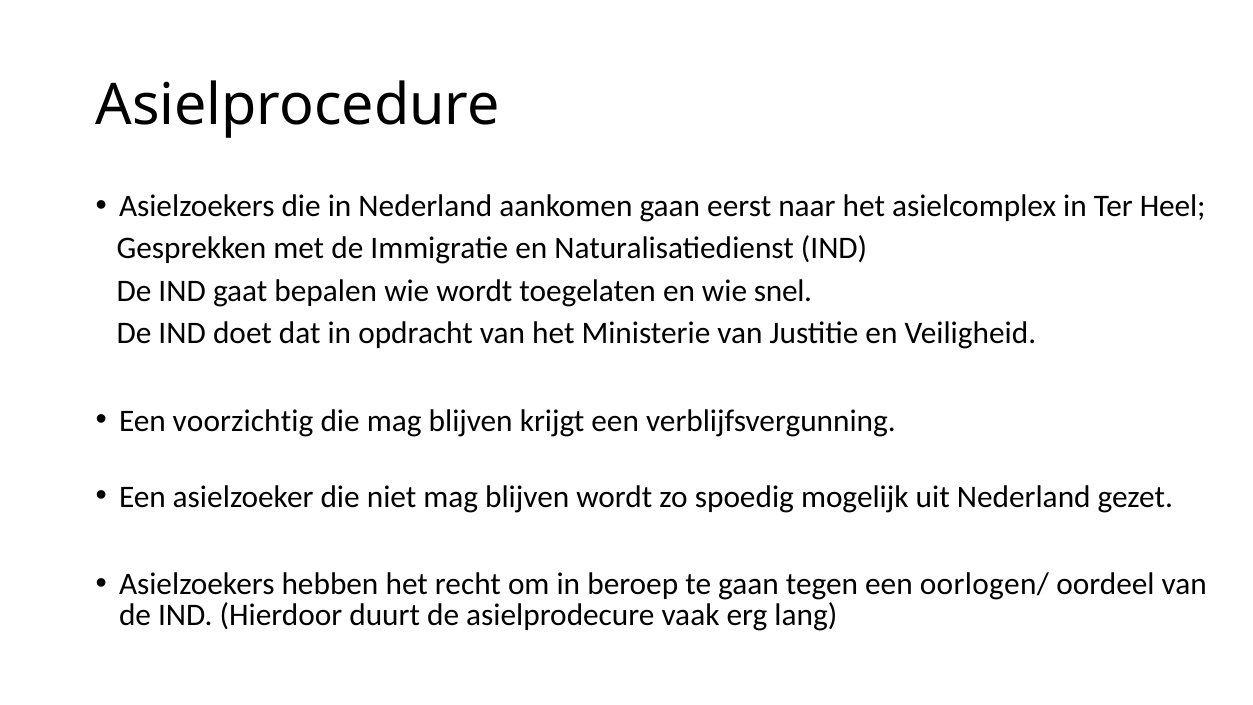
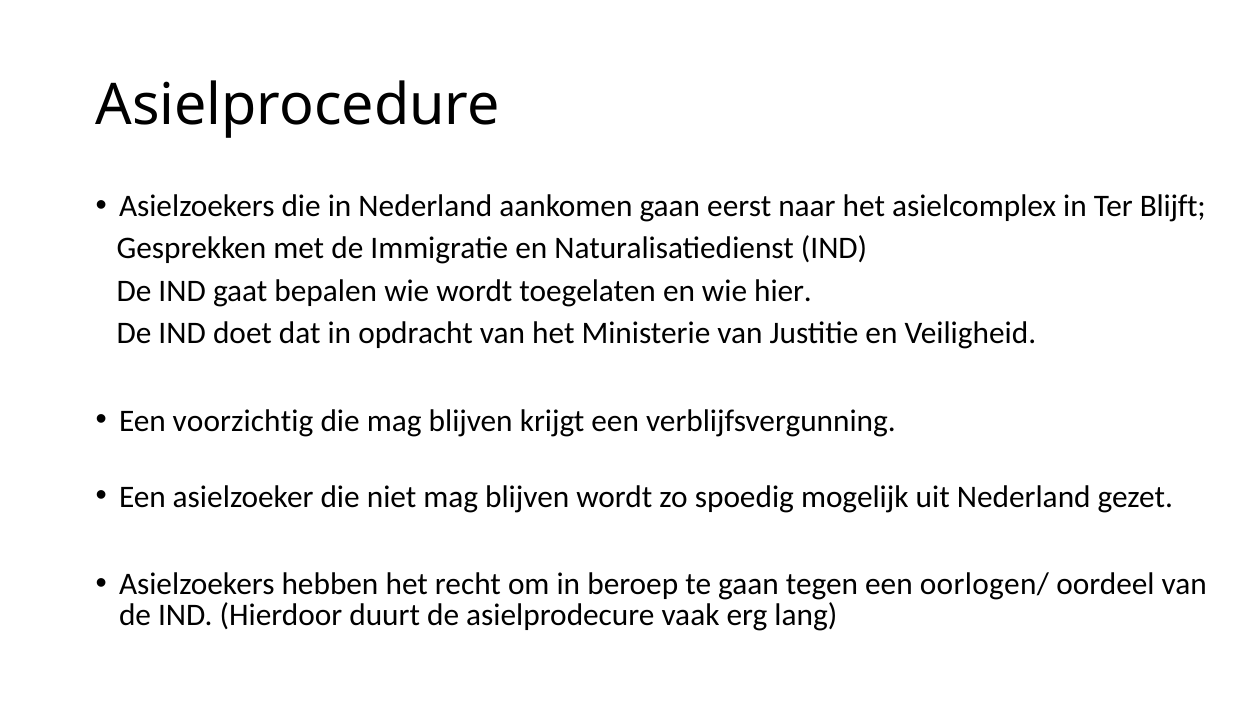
Heel: Heel -> Blijft (1173, 206)
snel: snel -> hier (783, 291)
